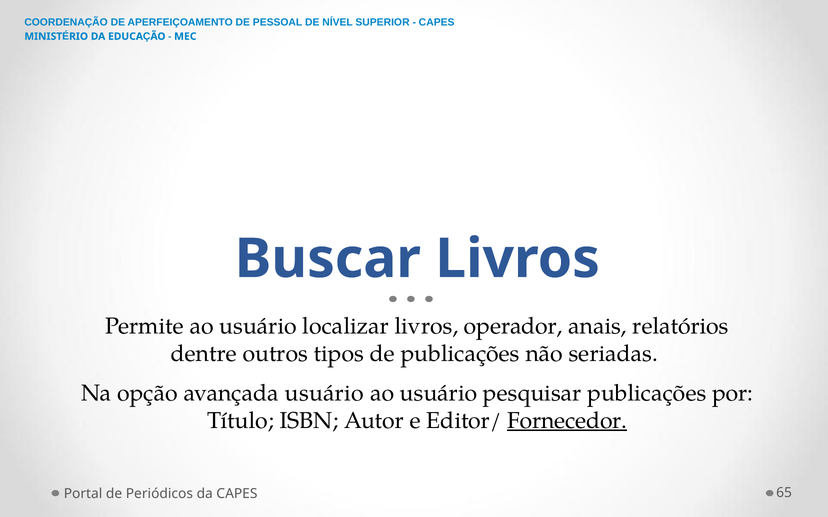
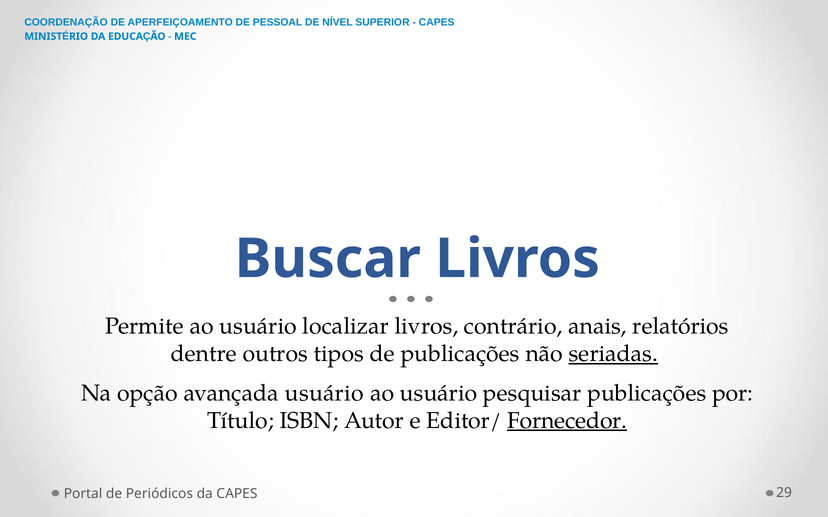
operador: operador -> contrário (513, 327)
seriadas underline: none -> present (613, 354)
65: 65 -> 29 (784, 493)
